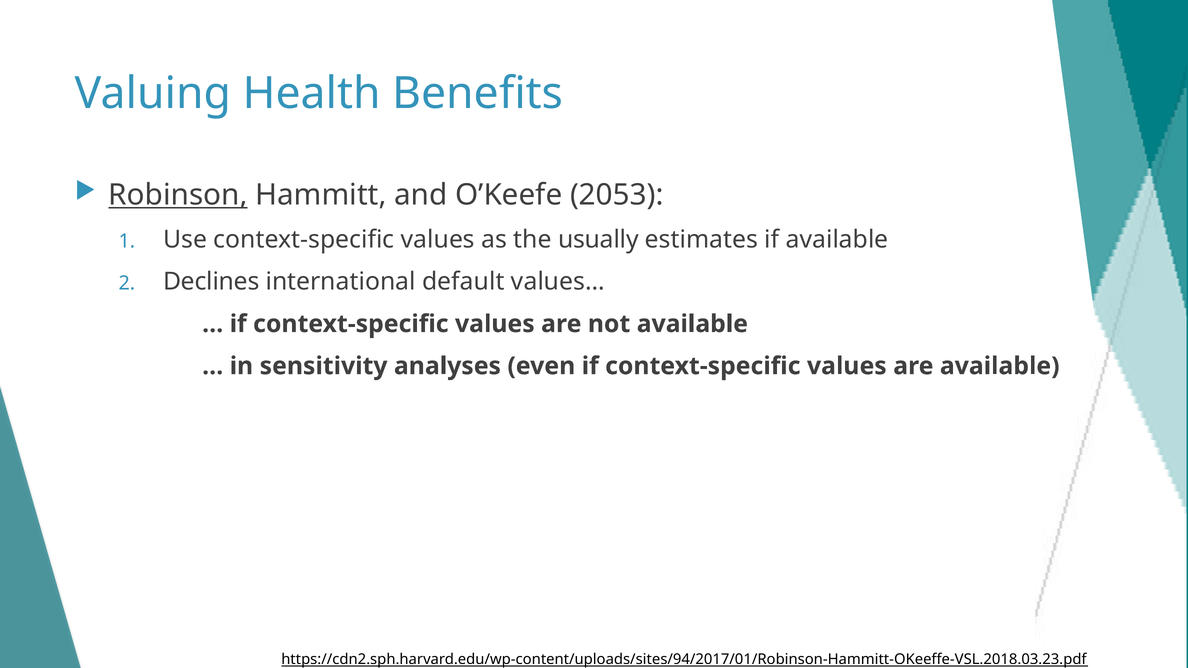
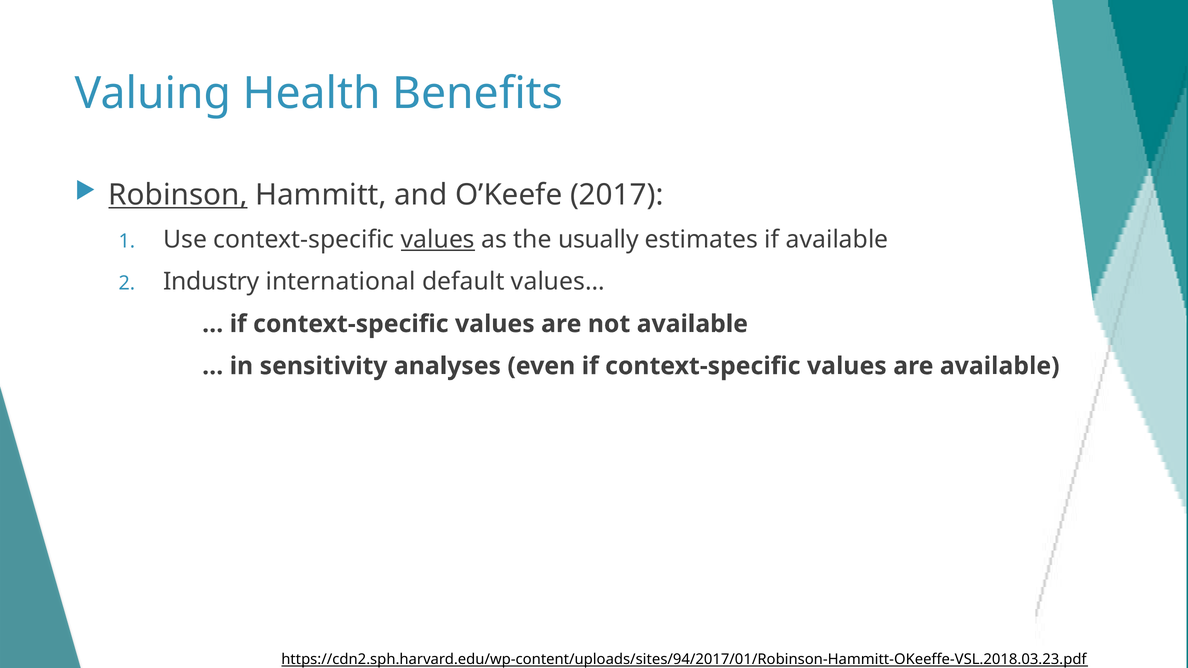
2053: 2053 -> 2017 (617, 195)
values underline: none -> present (438, 240)
Declines: Declines -> Industry (211, 282)
